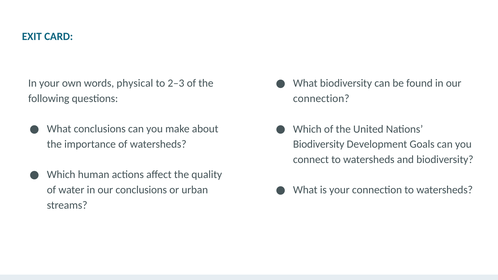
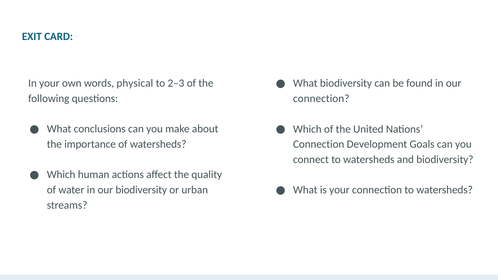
Biodiversity: Biodiversity -> Connection (319, 144)
our conclusions: conclusions -> biodiversity (141, 190)
